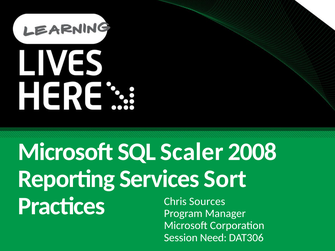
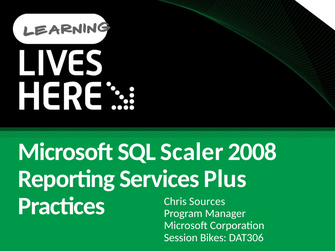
Sort: Sort -> Plus (225, 179)
Need: Need -> Bikes (213, 238)
